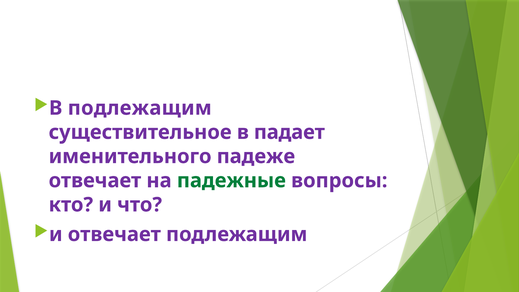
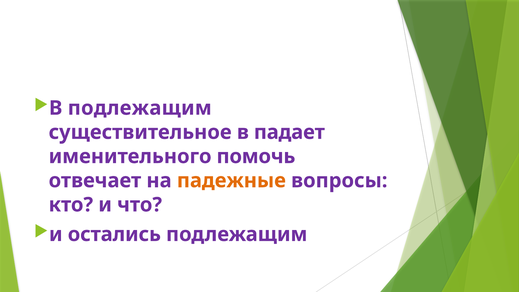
падеже: падеже -> помочь (256, 156)
падежные colour: green -> orange (231, 181)
и отвечает: отвечает -> остались (114, 234)
